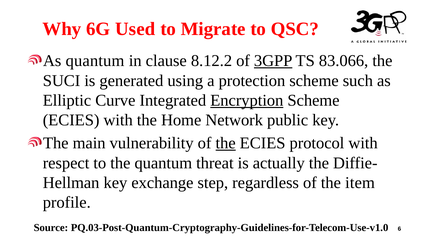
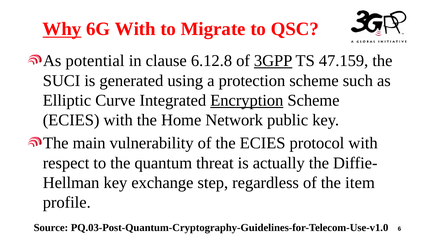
Why underline: none -> present (62, 29)
6G Used: Used -> With (135, 29)
As quantum: quantum -> potential (95, 61)
8.12.2: 8.12.2 -> 6.12.8 (212, 61)
83.066: 83.066 -> 47.159 (344, 61)
the underline: present -> none (226, 144)
